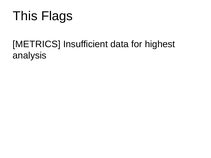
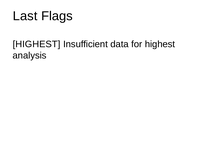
This: This -> Last (25, 16)
METRICS: METRICS -> HIGHEST (37, 44)
